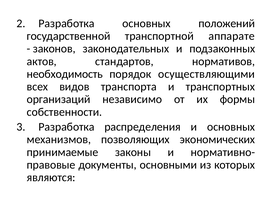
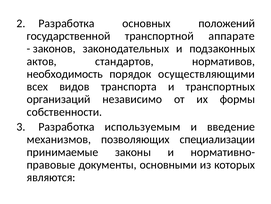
распределения: распределения -> используемым (142, 126)
и основных: основных -> введение (231, 126)
экономических: экономических -> специализации (217, 139)
